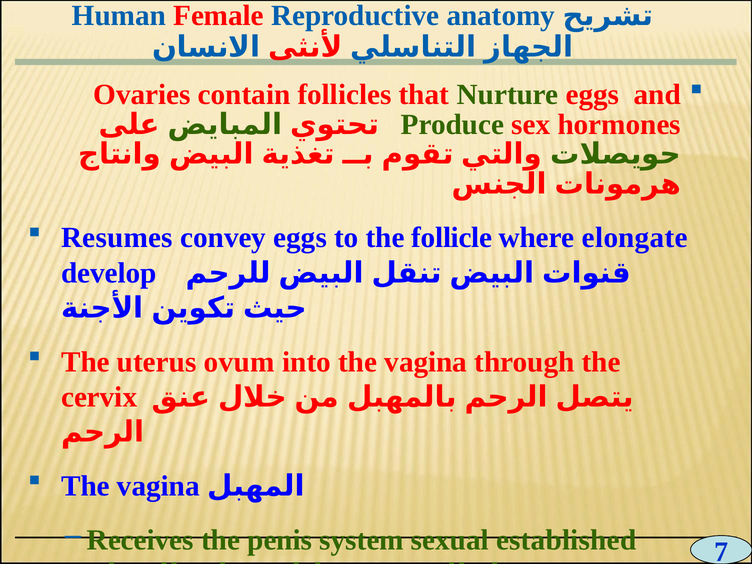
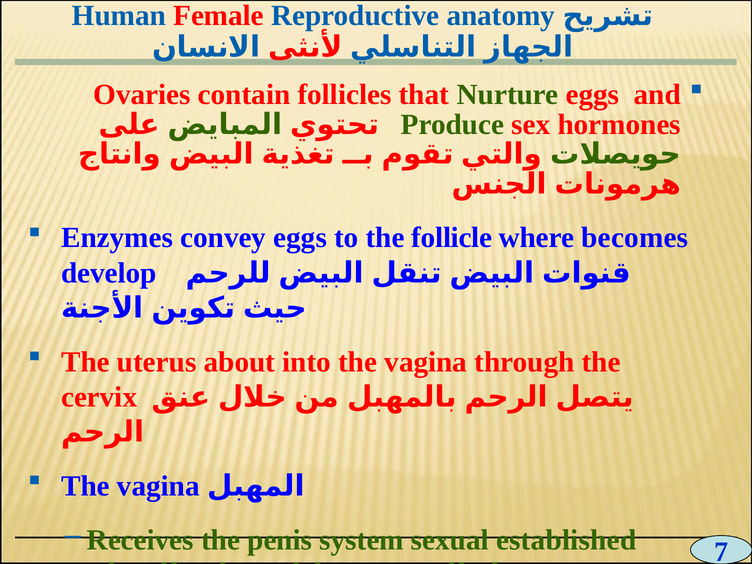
Resumes: Resumes -> Enzymes (117, 238)
elongate: elongate -> becomes (635, 238)
ovum: ovum -> about (239, 362)
